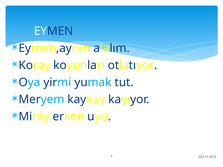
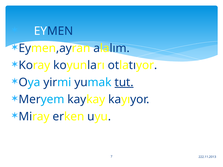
tut underline: none -> present (124, 82)
